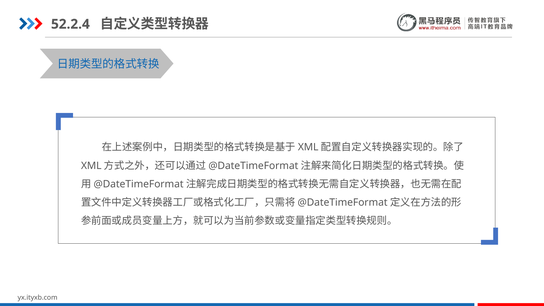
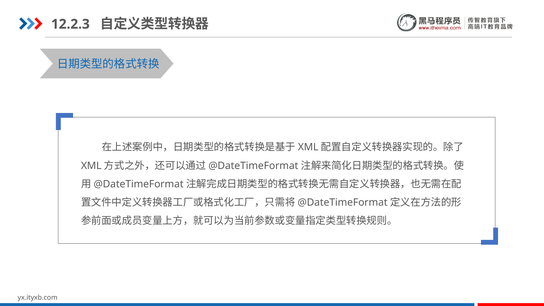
52.2.4: 52.2.4 -> 12.2.3 (70, 24)
